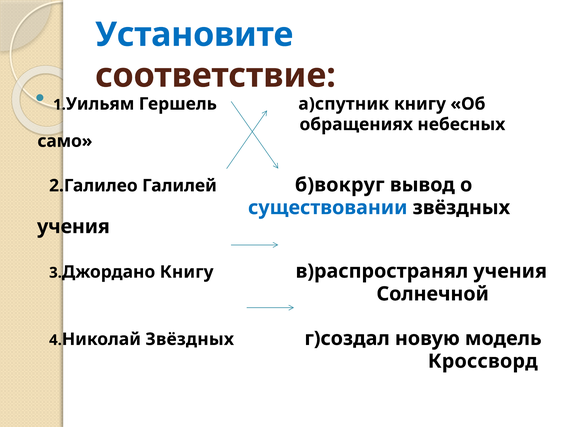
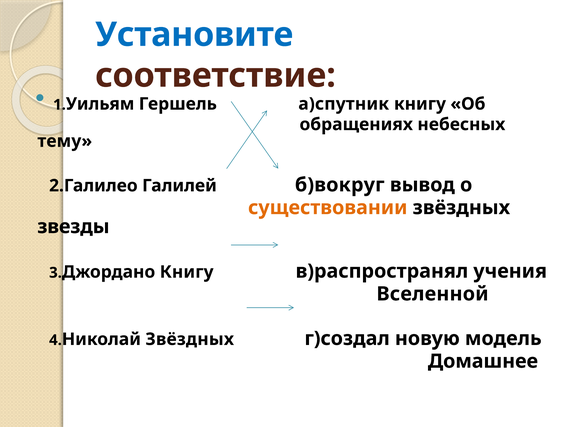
само: само -> тему (65, 141)
существовании colour: blue -> orange (328, 208)
учения: учения -> звезды (73, 227)
Солнечной: Солнечной -> Вселенной (433, 294)
Кроссворд: Кроссворд -> Домашнее (483, 362)
